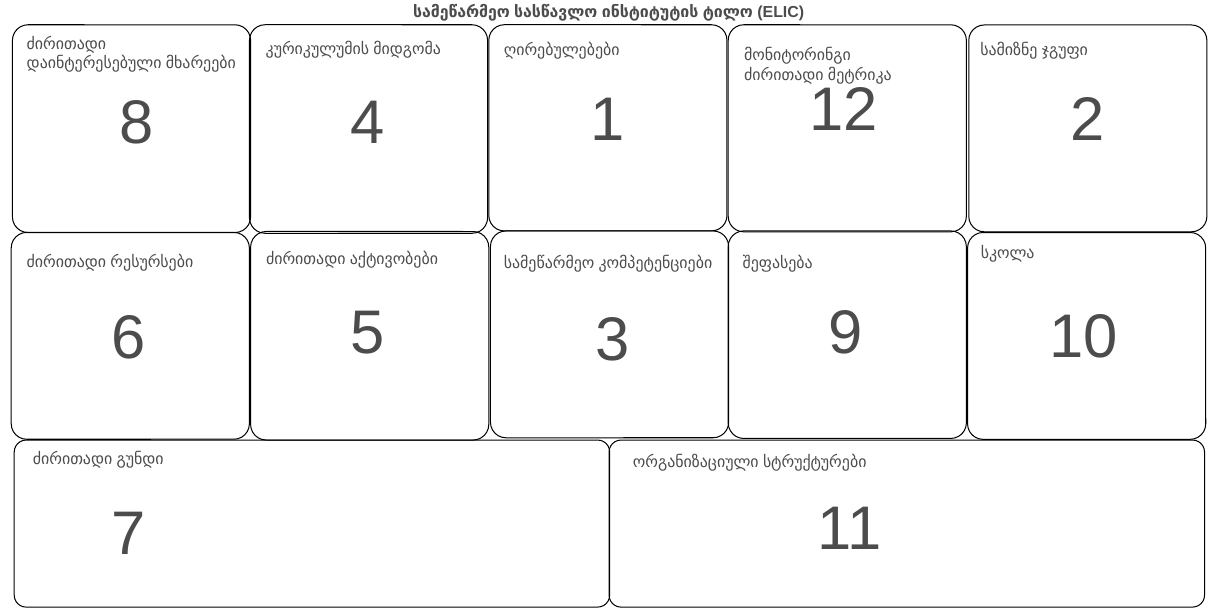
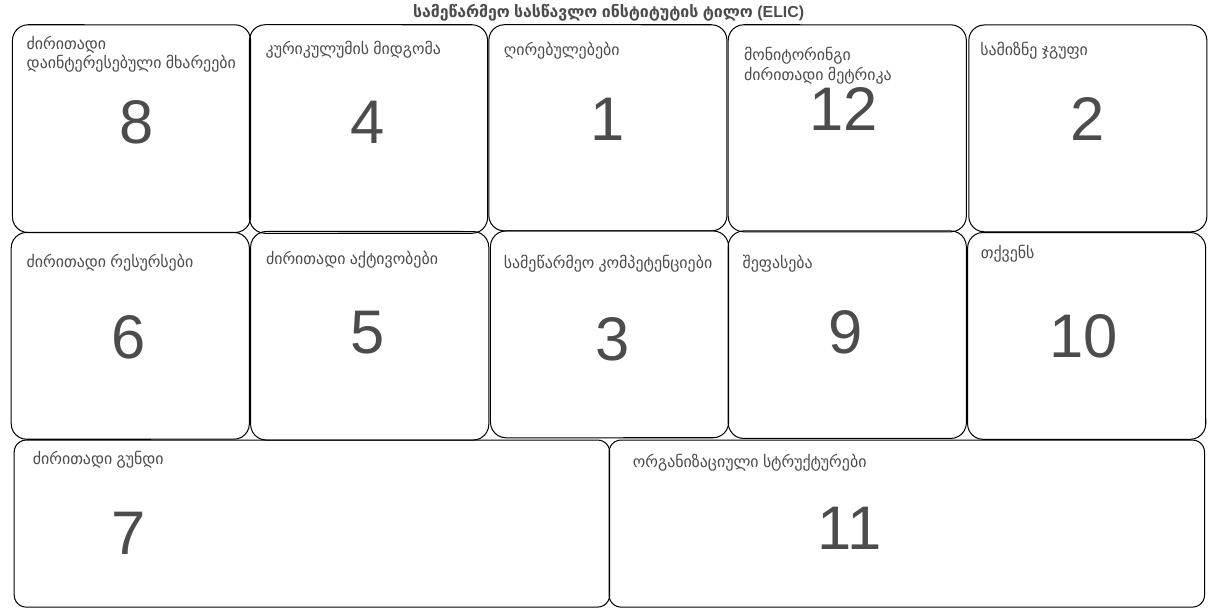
სკოლა: სკოლა -> თქვენს (1008, 254)
